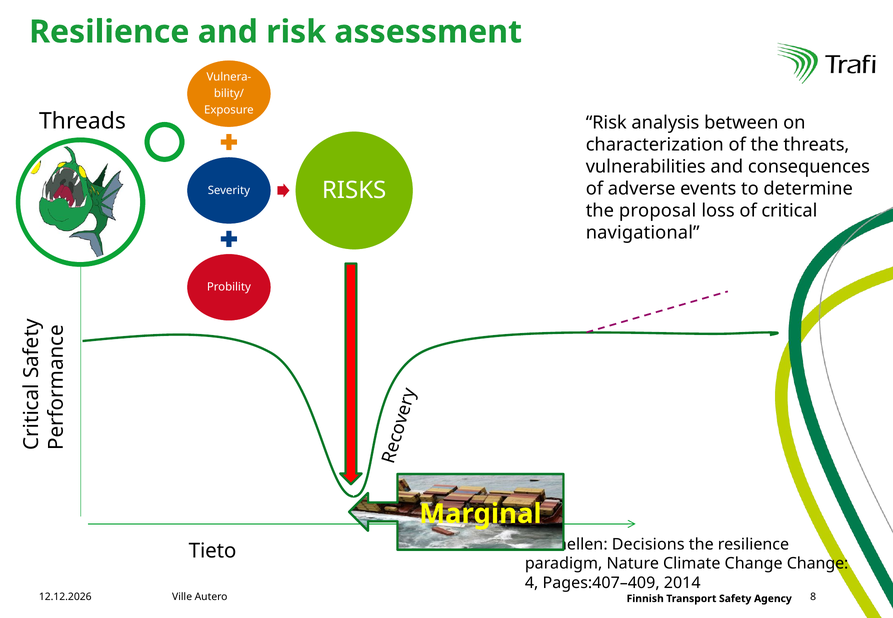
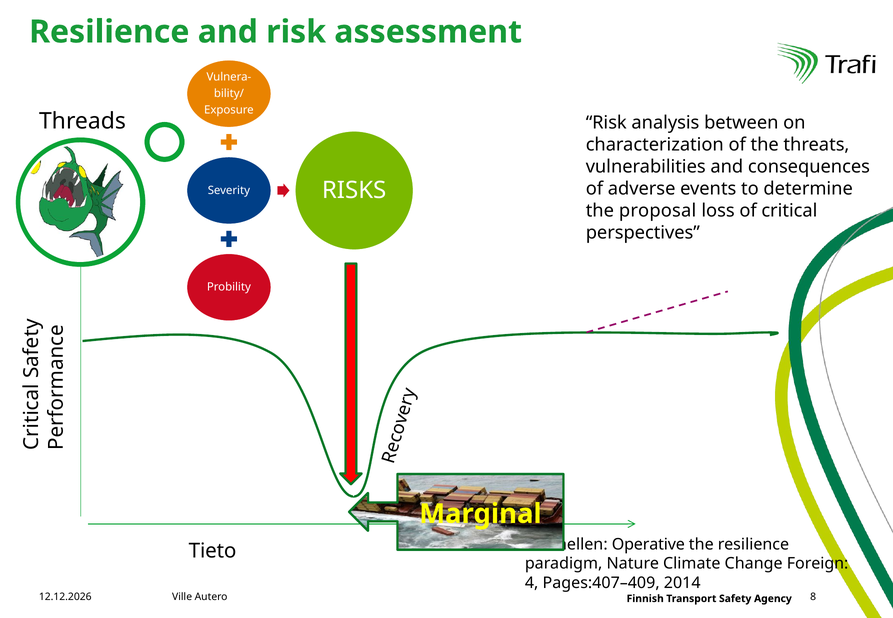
navigational: navigational -> perspectives (643, 233)
Decisions: Decisions -> Operative (648, 545)
Change Change: Change -> Foreign (818, 564)
